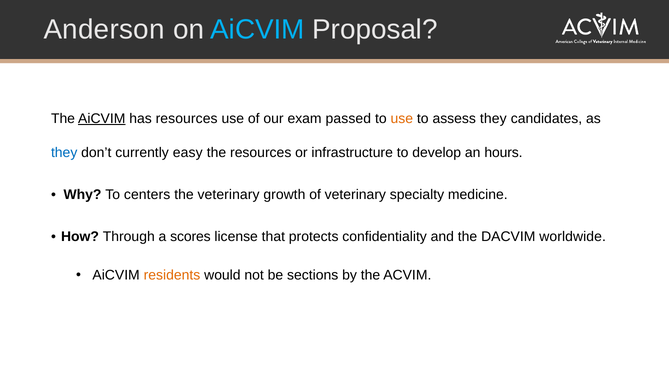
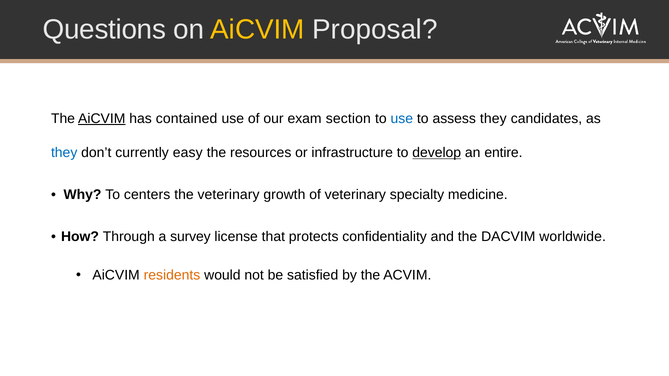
Anderson: Anderson -> Questions (104, 30)
AiCVIM colour: light blue -> yellow (257, 30)
has resources: resources -> contained (187, 119)
passed: passed -> section (348, 119)
use colour: orange -> blue (402, 119)
develop underline: none -> present (437, 153)
hours: hours -> entire (503, 153)
scores: scores -> survey (190, 237)
sections: sections -> satisfied (313, 275)
